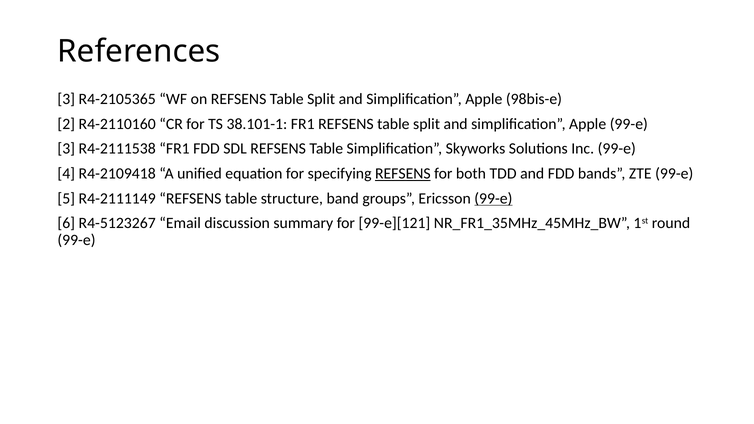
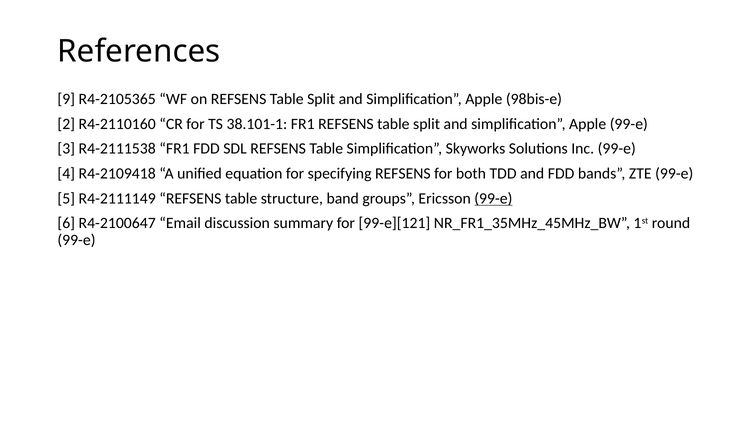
3: 3 -> 9 (66, 99)
REFSENS underline: present -> none (403, 174)
R4-5123267: R4-5123267 -> R4-2100647 (117, 223)
